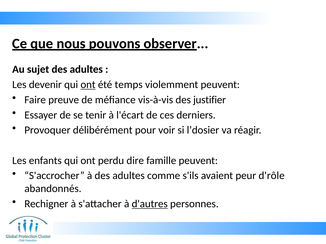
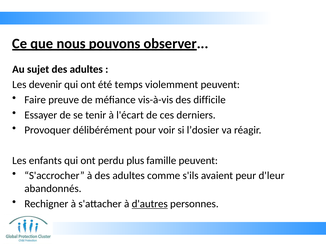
ont underline: present -> none (88, 85)
justifier: justifier -> difficile (210, 100)
dire: dire -> plus (135, 161)
d'rôle: d'rôle -> d'leur (272, 176)
